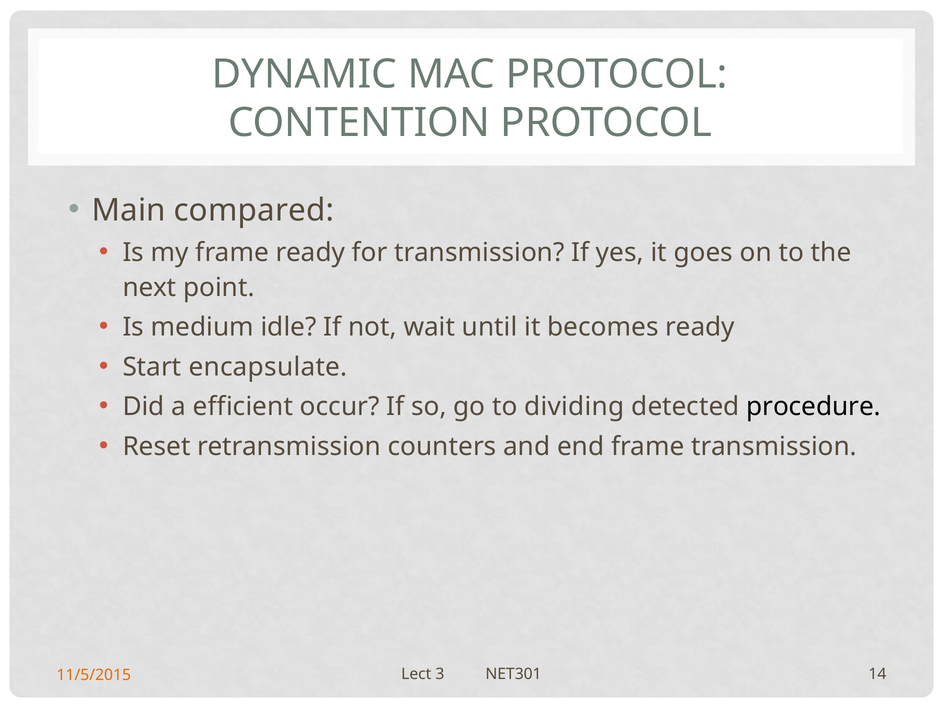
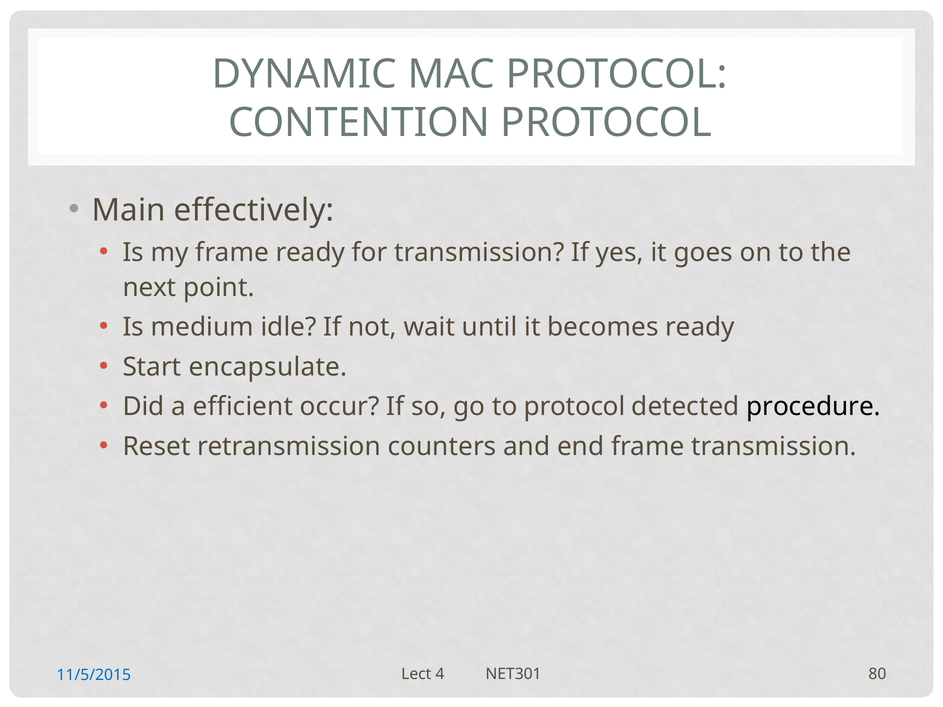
compared: compared -> effectively (254, 210)
to dividing: dividing -> protocol (575, 407)
3: 3 -> 4 (440, 674)
14: 14 -> 80 (877, 674)
11/5/2015 colour: orange -> blue (94, 675)
